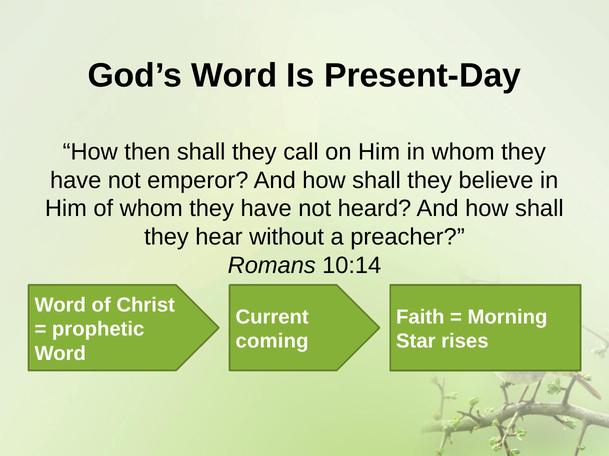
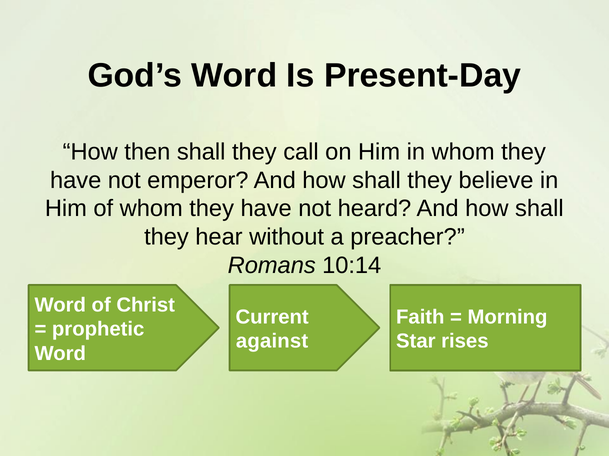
coming: coming -> against (272, 342)
